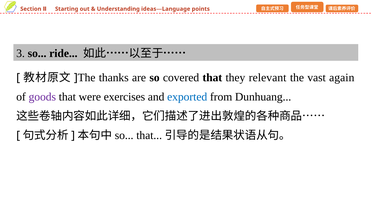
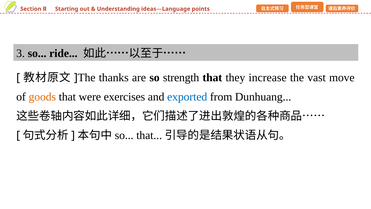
covered: covered -> strength (181, 77)
relevant: relevant -> increase (268, 77)
again: again -> move (342, 77)
goods colour: purple -> orange (42, 97)
